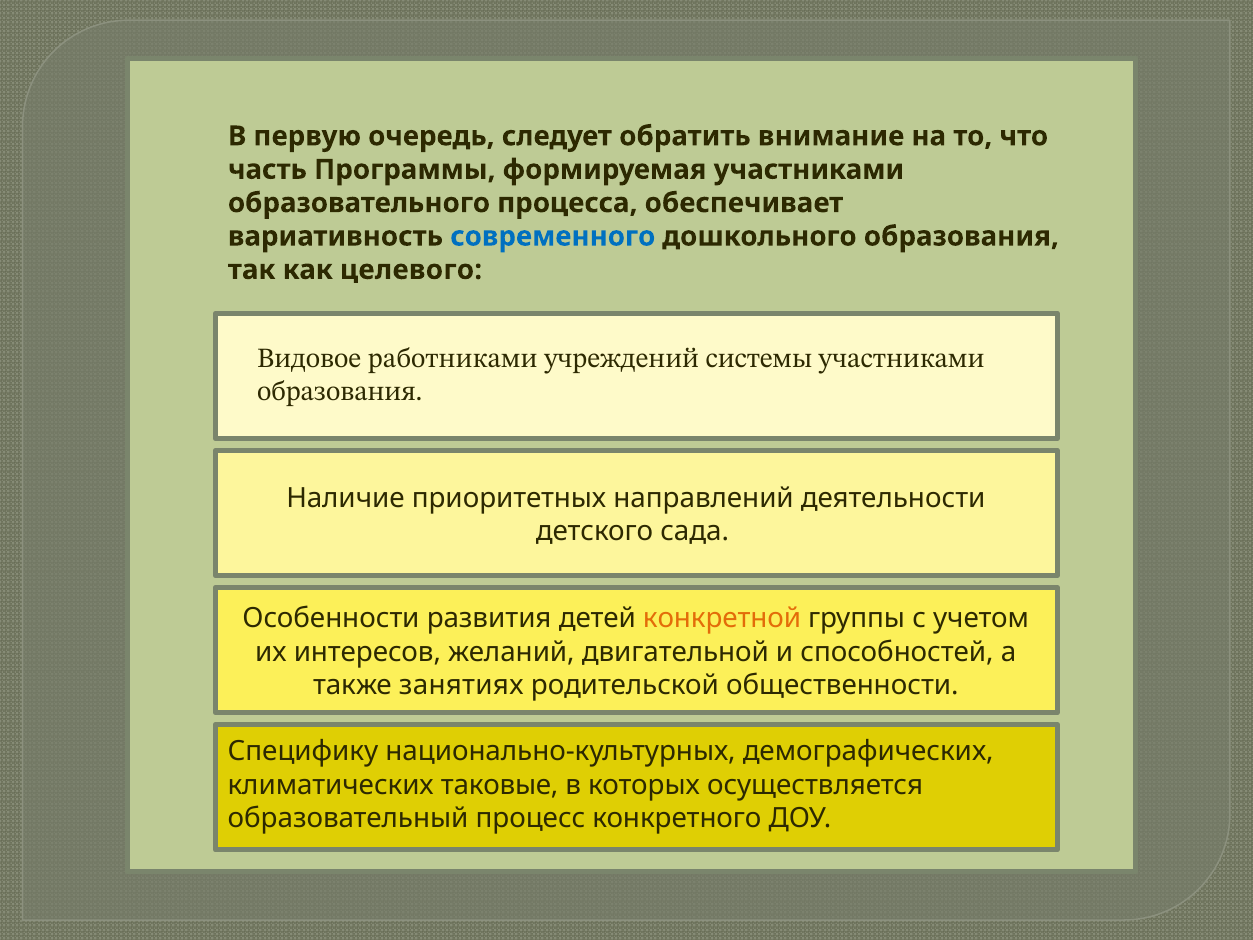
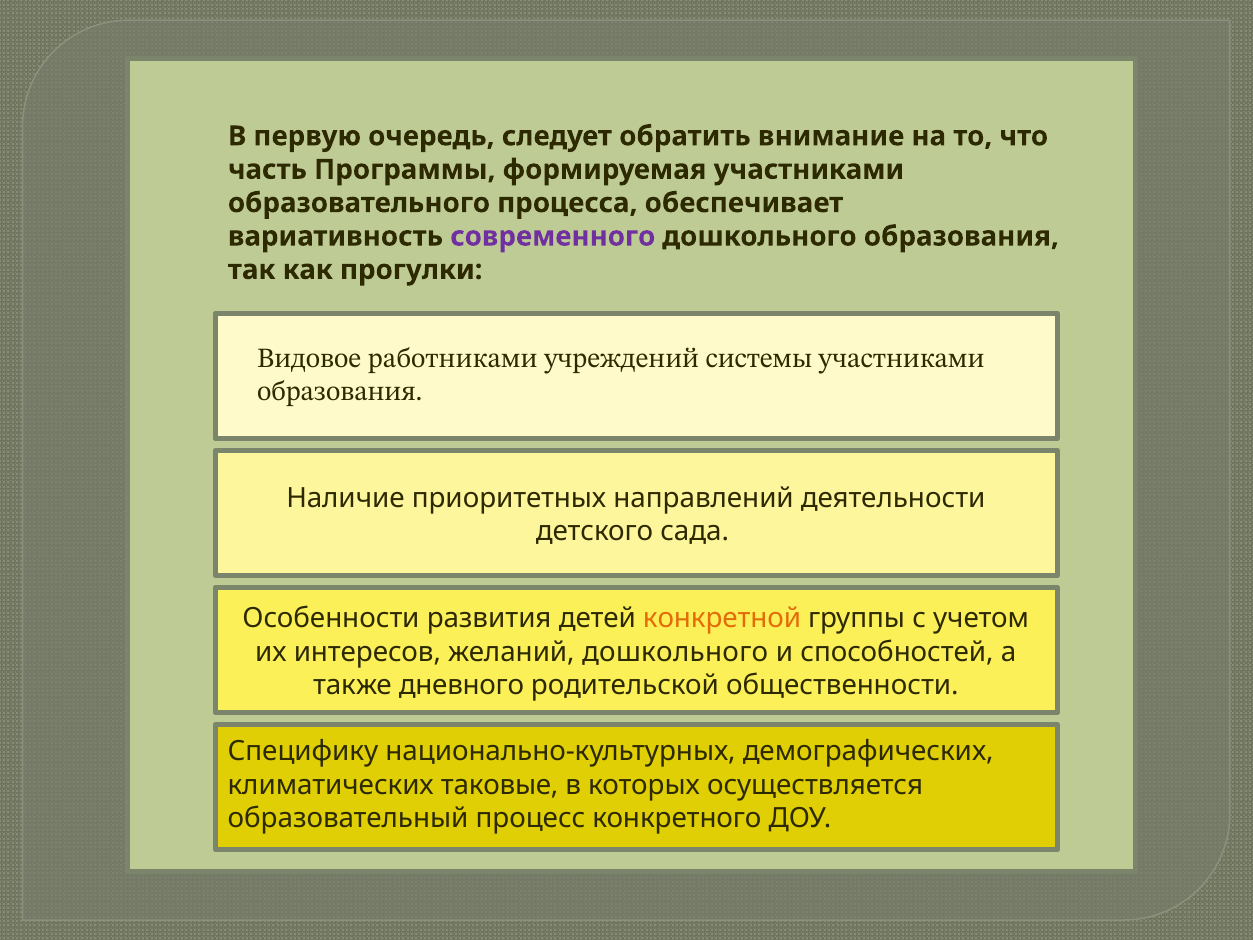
современного colour: blue -> purple (553, 236)
целевого: целевого -> прогулки (411, 270)
желаний двигательной: двигательной -> дошкольного (675, 652)
занятиях: занятиях -> дневного (461, 685)
